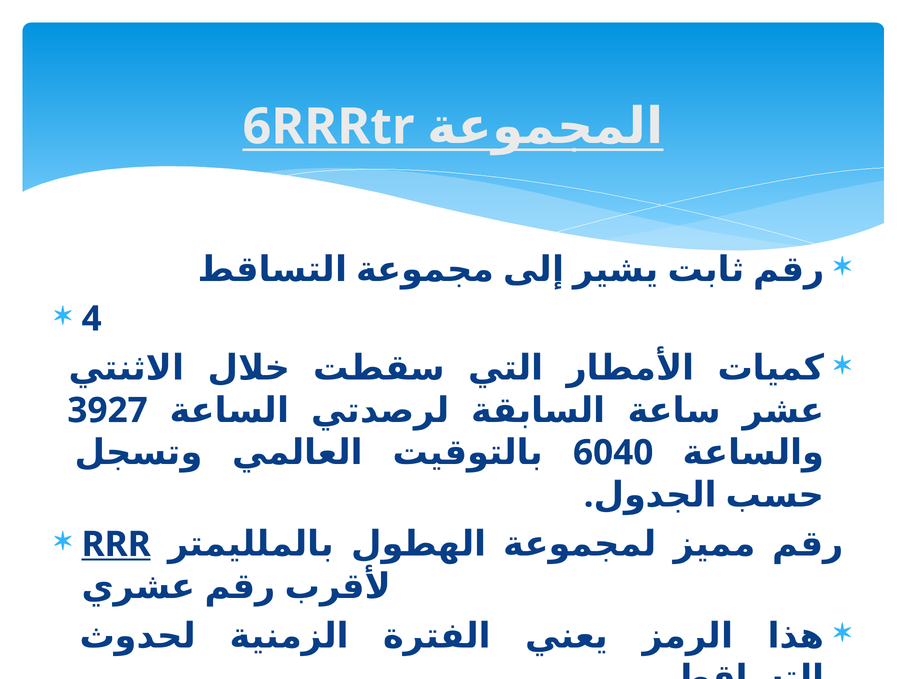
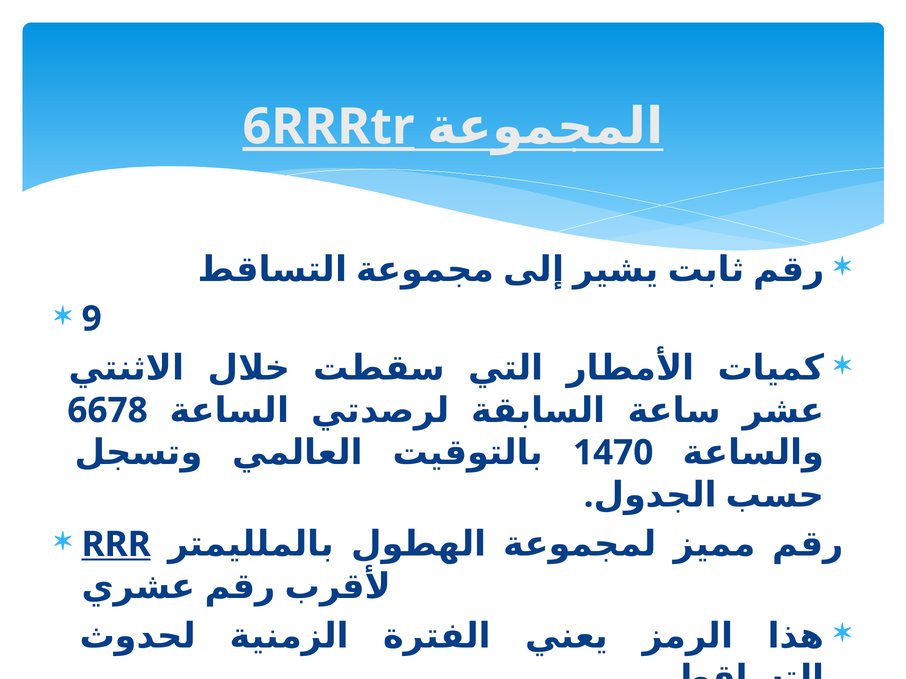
6RRRtr underline: none -> present (328, 127)
4: 4 -> 9 (92, 319)
3927: 3927 -> 6678 (108, 411)
6040: 6040 -> 1470 (613, 453)
